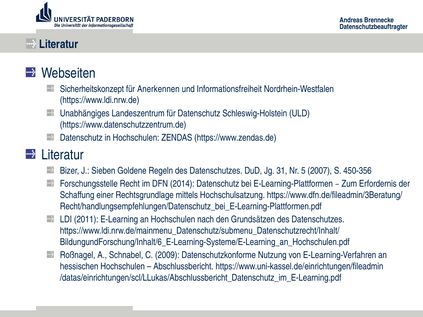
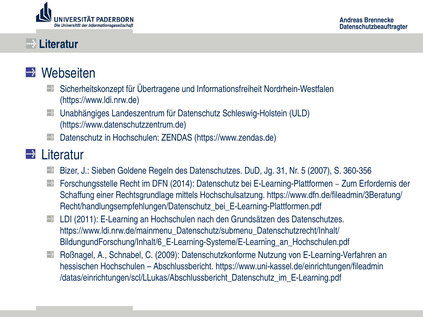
Anerkennen: Anerkennen -> Übertragene (158, 89)
450-356: 450-356 -> 360-356 (357, 171)
